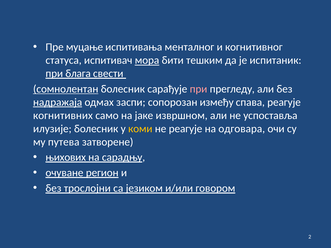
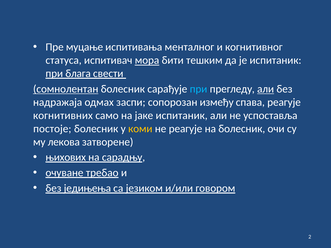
при colour: pink -> light blue (199, 89)
али underline: none -> present (266, 89)
надражаја underline: present -> none (58, 102)
јаке извршном: извршном -> испитаник (182, 116)
илузије: илузије -> постоје (52, 129)
на одговара: одговара -> болесник (242, 129)
путева: путева -> лекова (64, 142)
регион: регион -> требао (102, 173)
трослојни: трослојни -> једињења (87, 188)
